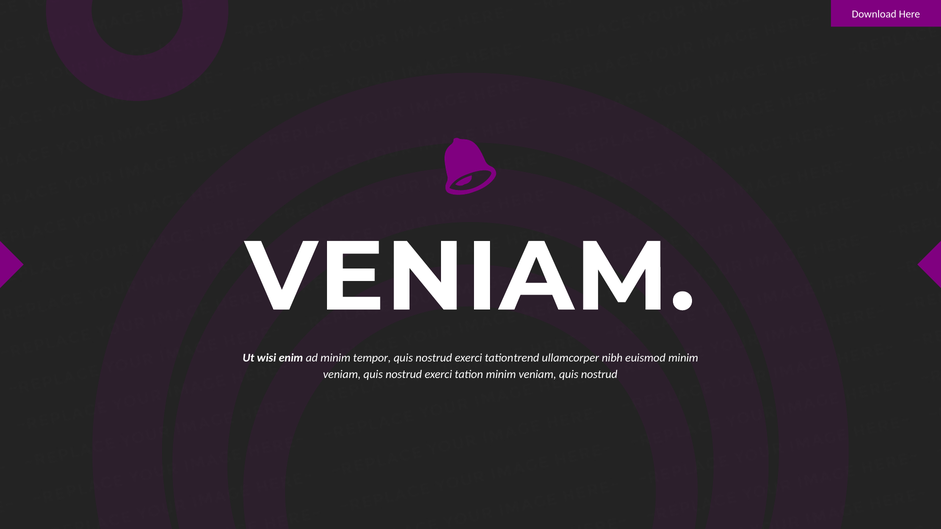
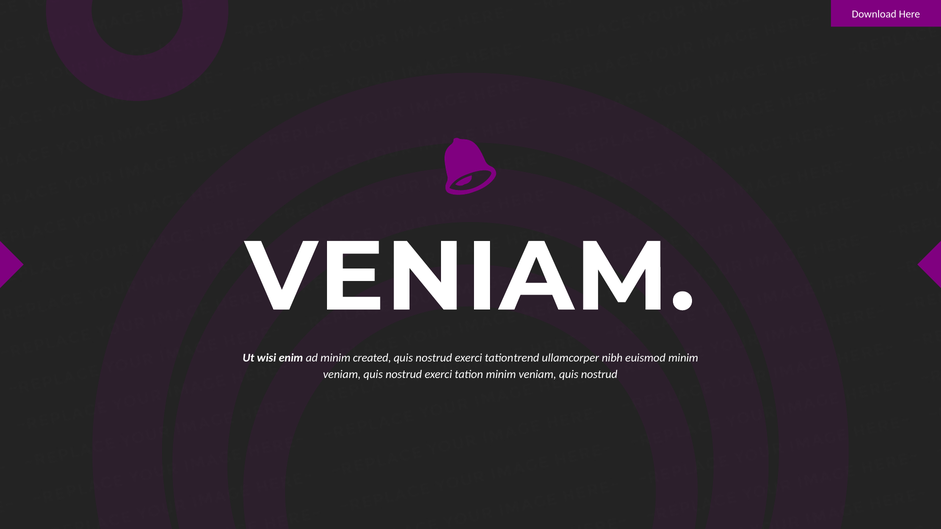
tempor: tempor -> created (372, 358)
